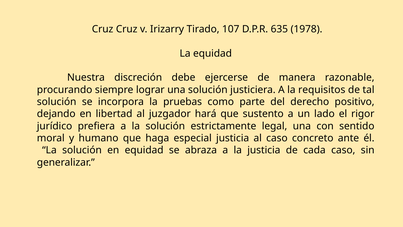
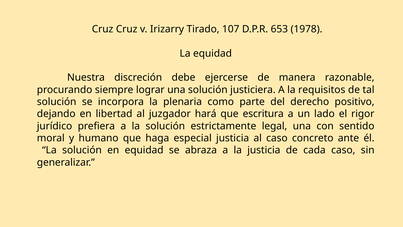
635: 635 -> 653 (279, 29)
pruebas: pruebas -> plenaria (183, 102)
sustento: sustento -> escritura (263, 114)
